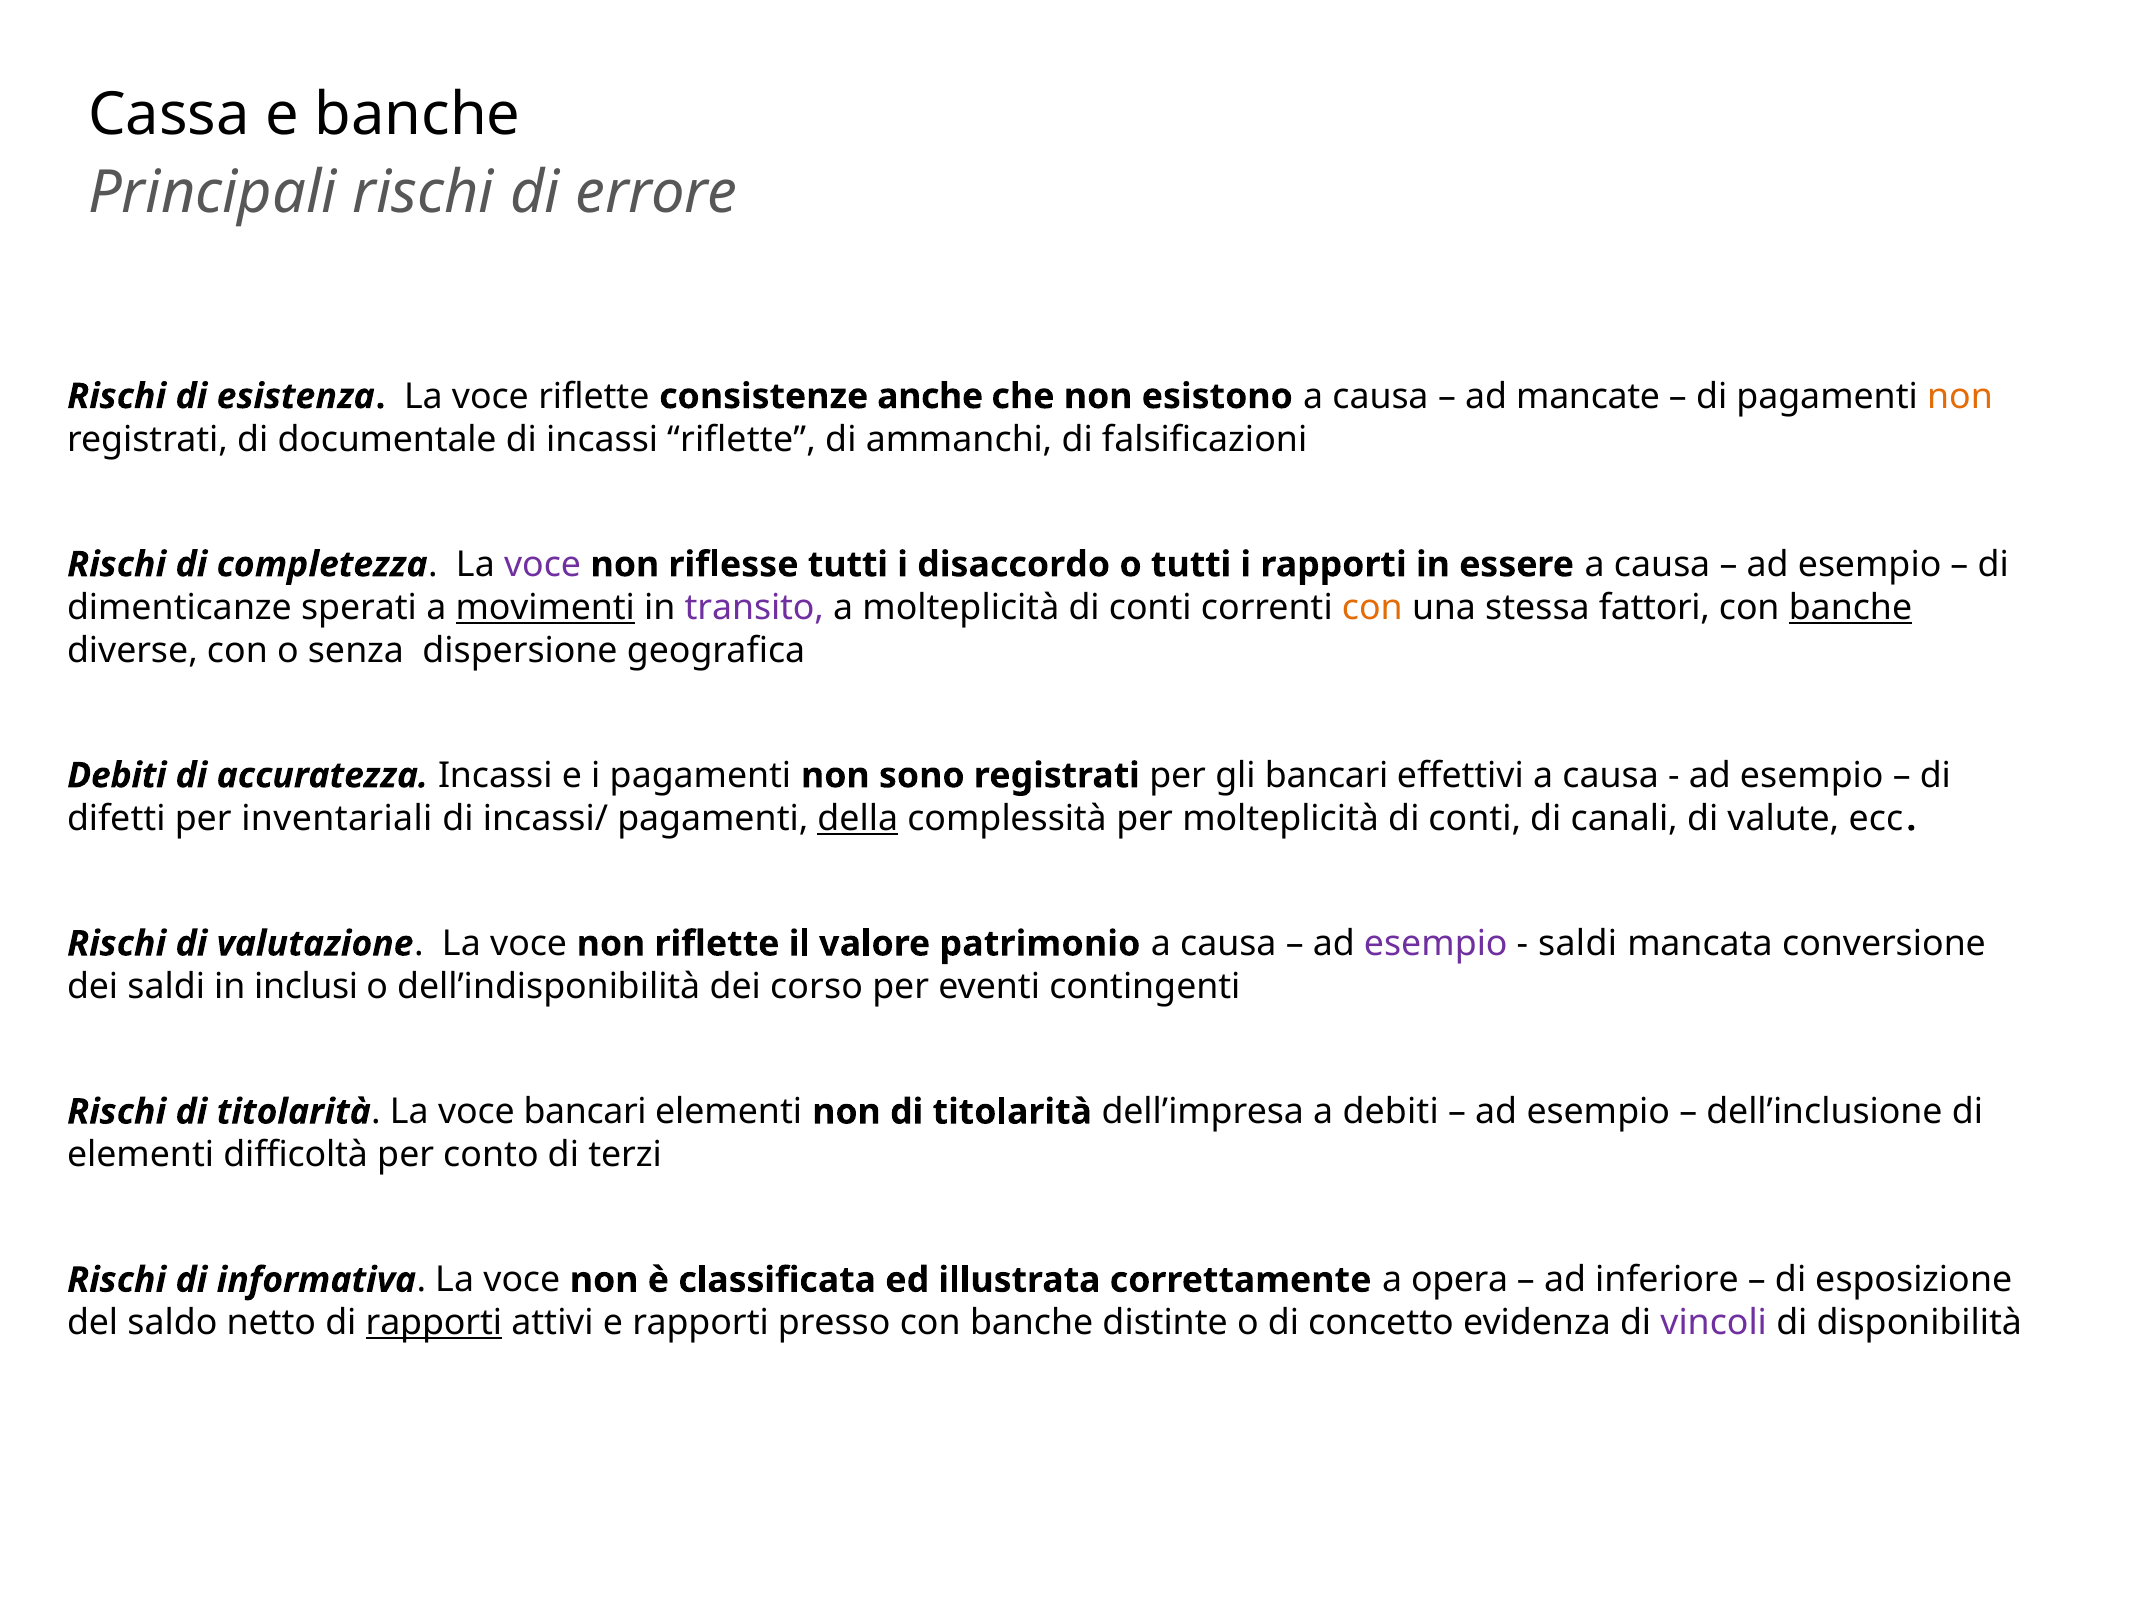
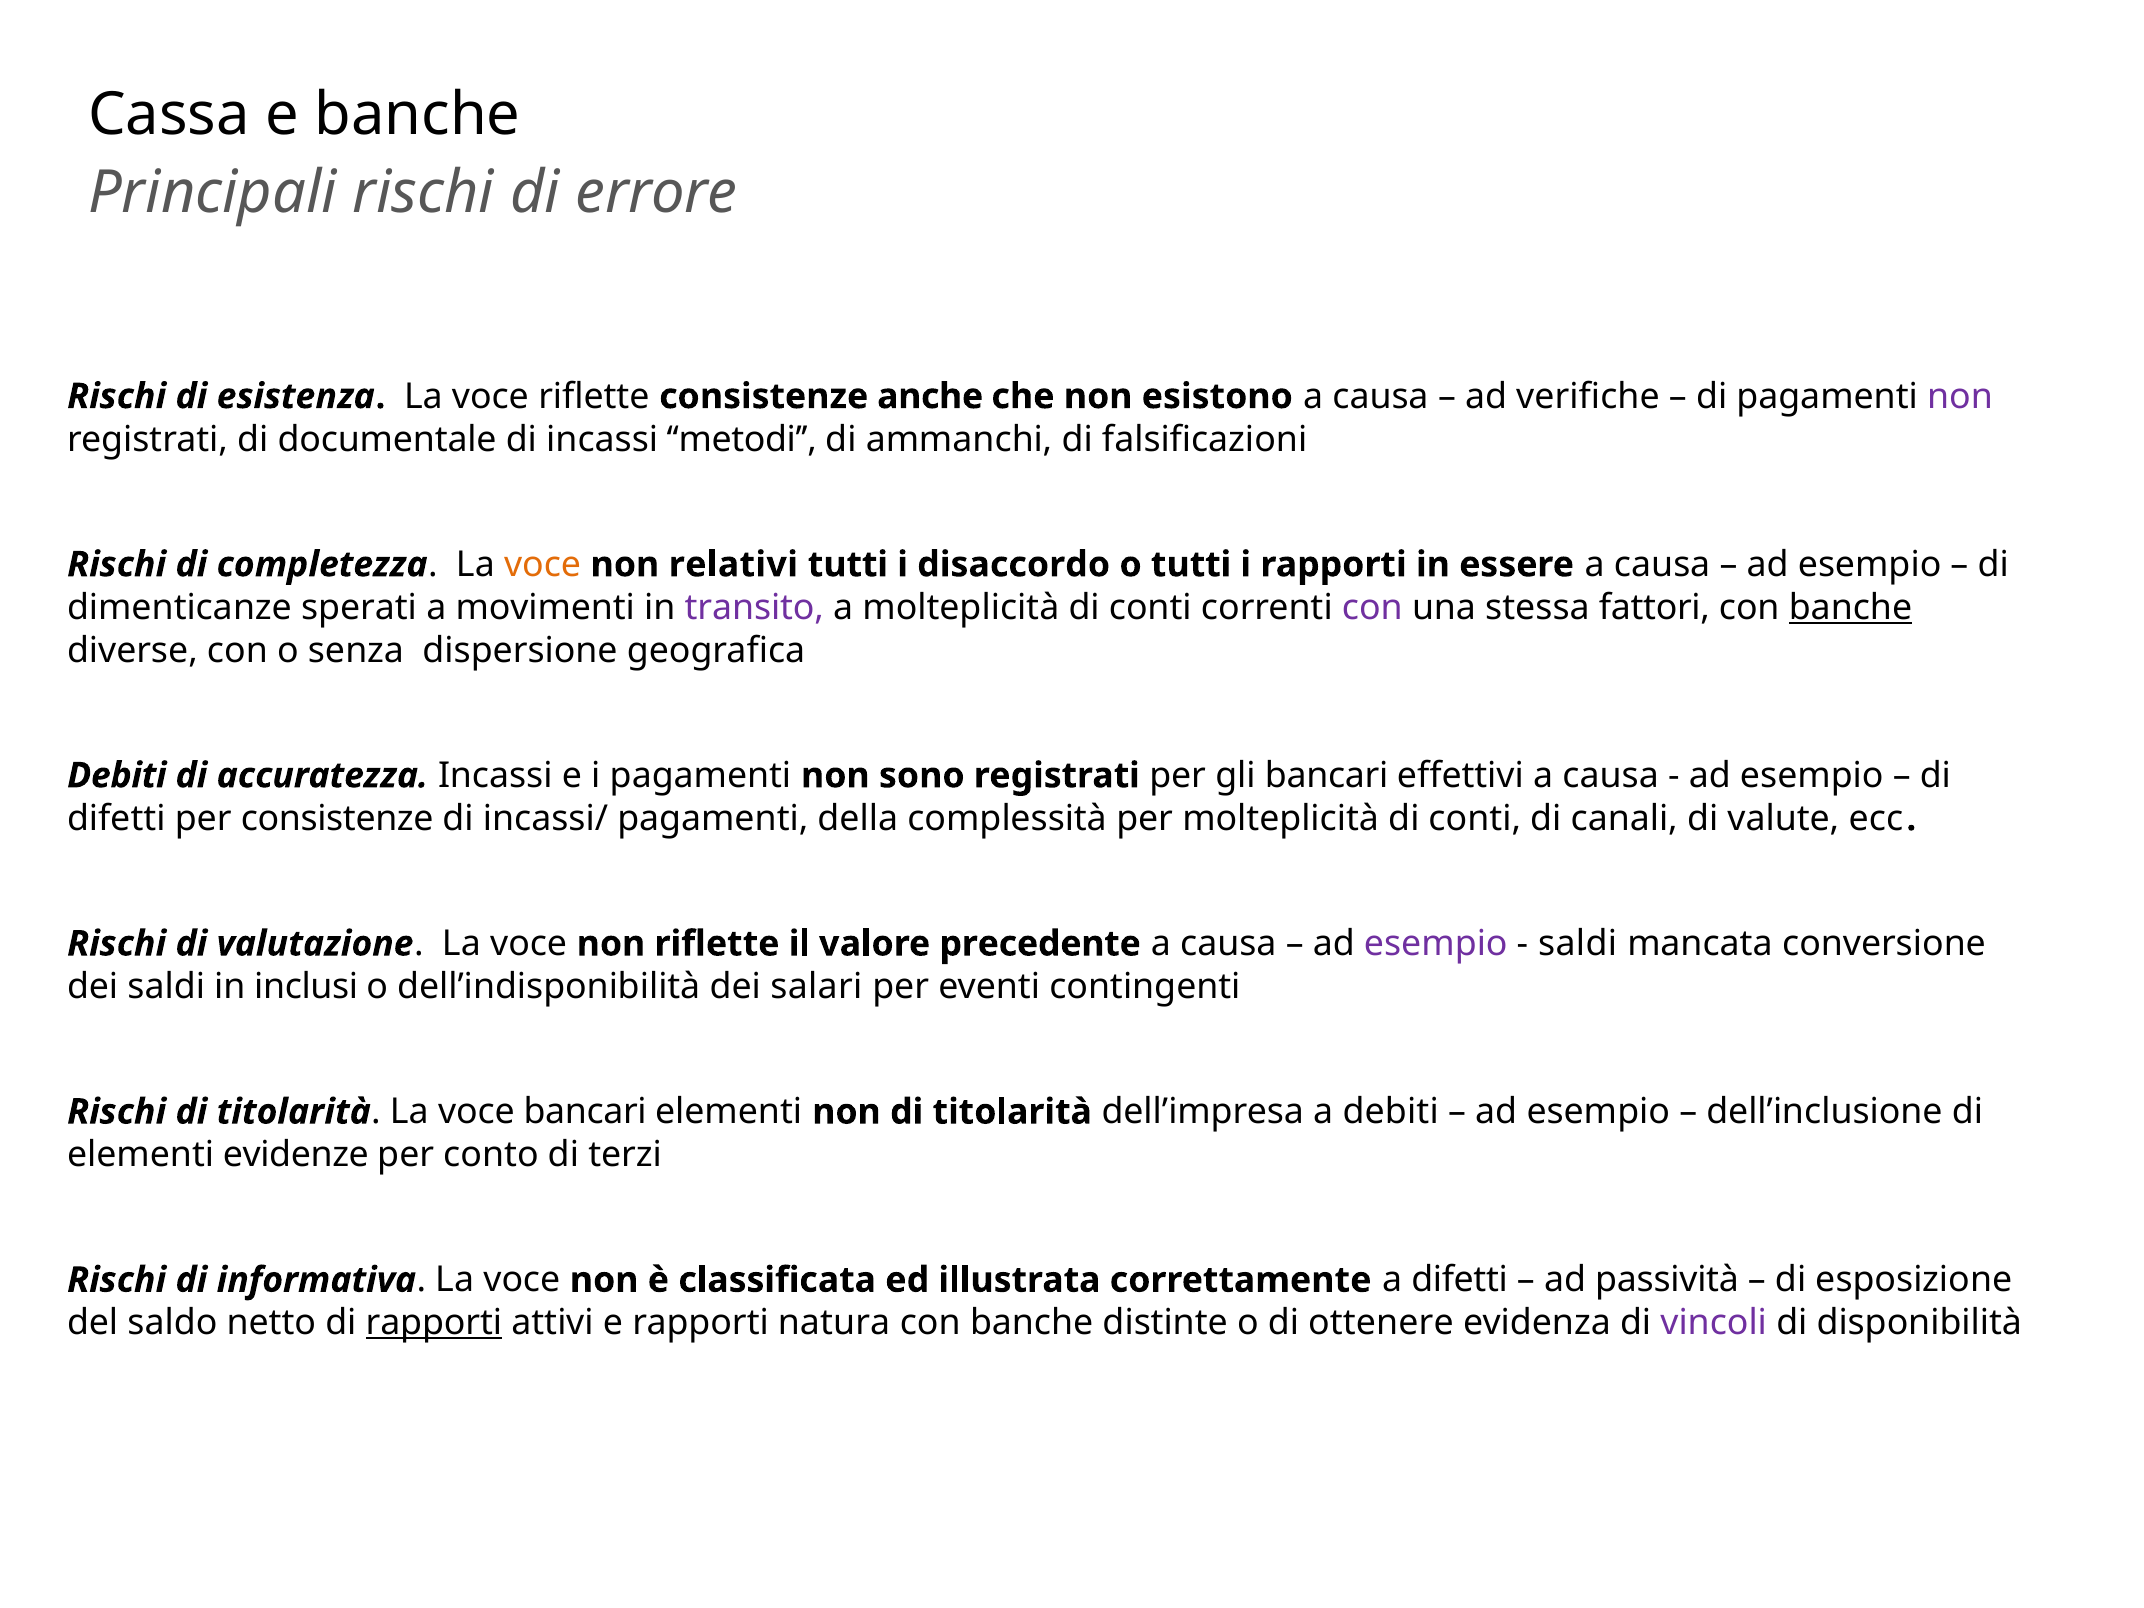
mancate: mancate -> verifiche (1588, 396)
non colour: orange -> purple (1960, 396)
incassi riflette: riflette -> metodi (742, 439)
voce colour: purple -> orange (543, 565)
riflesse: riflesse -> relativi (733, 565)
movimenti underline: present -> none (545, 607)
con colour: orange -> purple (1372, 607)
per inventariali: inventariali -> consistenze (337, 818)
della underline: present -> none (858, 818)
patrimonio: patrimonio -> precedente (1040, 944)
corso: corso -> salari (816, 987)
difficoltà: difficoltà -> evidenze (296, 1155)
a opera: opera -> difetti (1460, 1280)
inferiore: inferiore -> passività (1667, 1280)
presso: presso -> natura (834, 1323)
concetto: concetto -> ottenere (1381, 1323)
